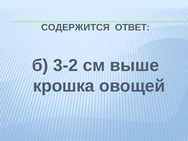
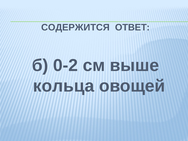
3-2: 3-2 -> 0-2 (66, 65)
крошка: крошка -> кольца (64, 86)
